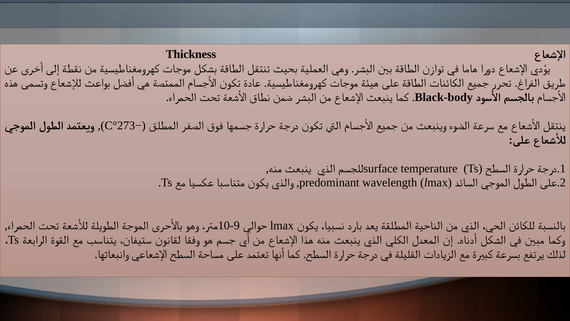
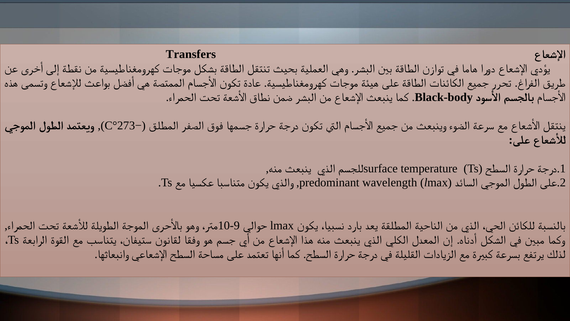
Thickness: Thickness -> Transfers (191, 54)
